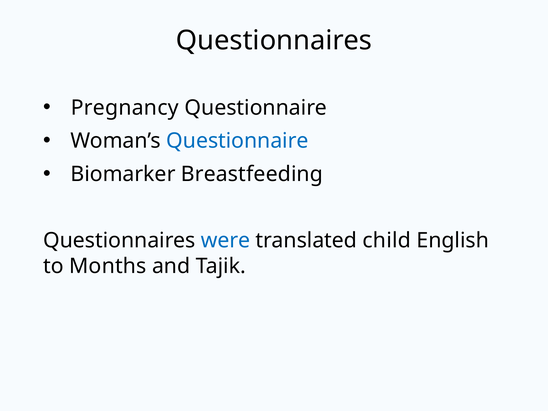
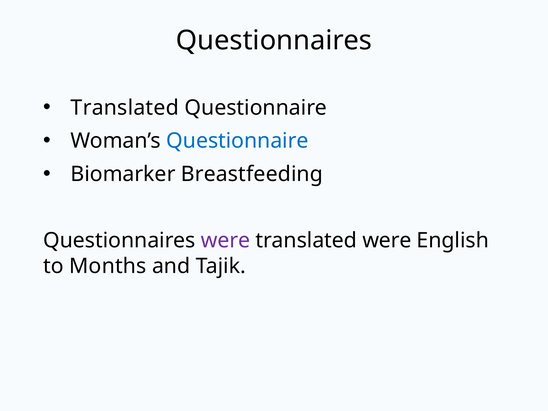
Pregnancy: Pregnancy -> Translated (125, 108)
were colour: blue -> purple (226, 241)
translated child: child -> were (387, 241)
